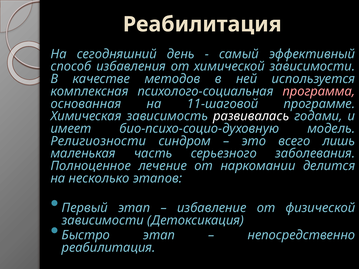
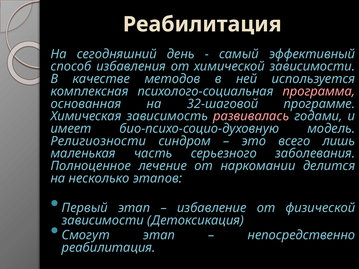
11-шаговой: 11-шаговой -> 32-шаговой (222, 104)
развивалась colour: white -> pink (251, 116)
Быстро: Быстро -> Смогут (86, 235)
